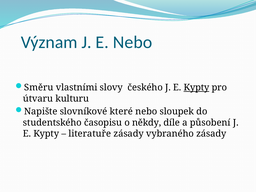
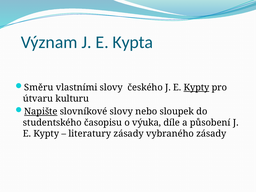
E Nebo: Nebo -> Kypta (133, 42)
Napište underline: none -> present (41, 112)
slovníkové které: které -> slovy (121, 112)
někdy: někdy -> výuka (147, 123)
literatuře: literatuře -> literatury (90, 134)
